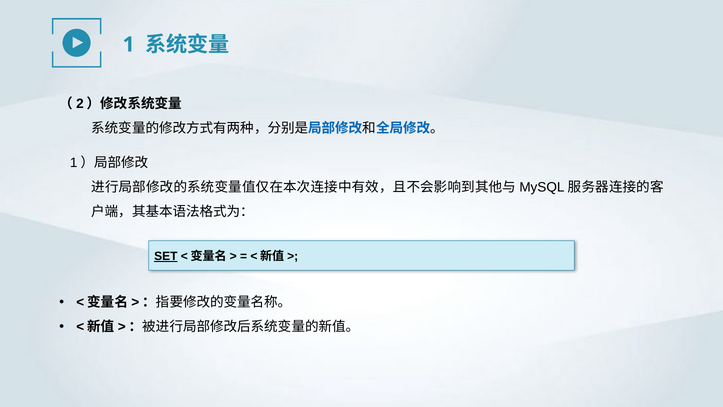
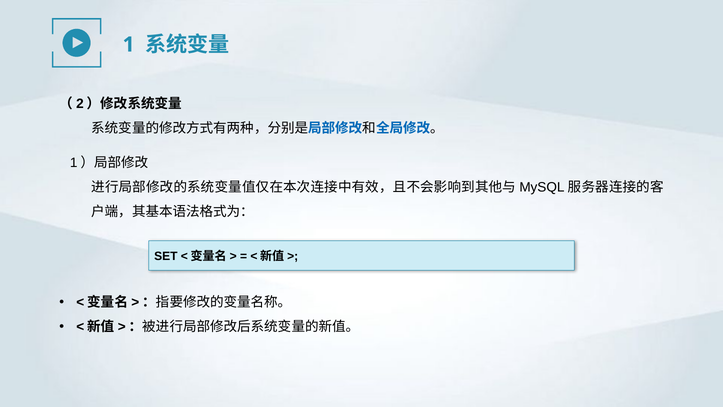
SET underline: present -> none (166, 256)
